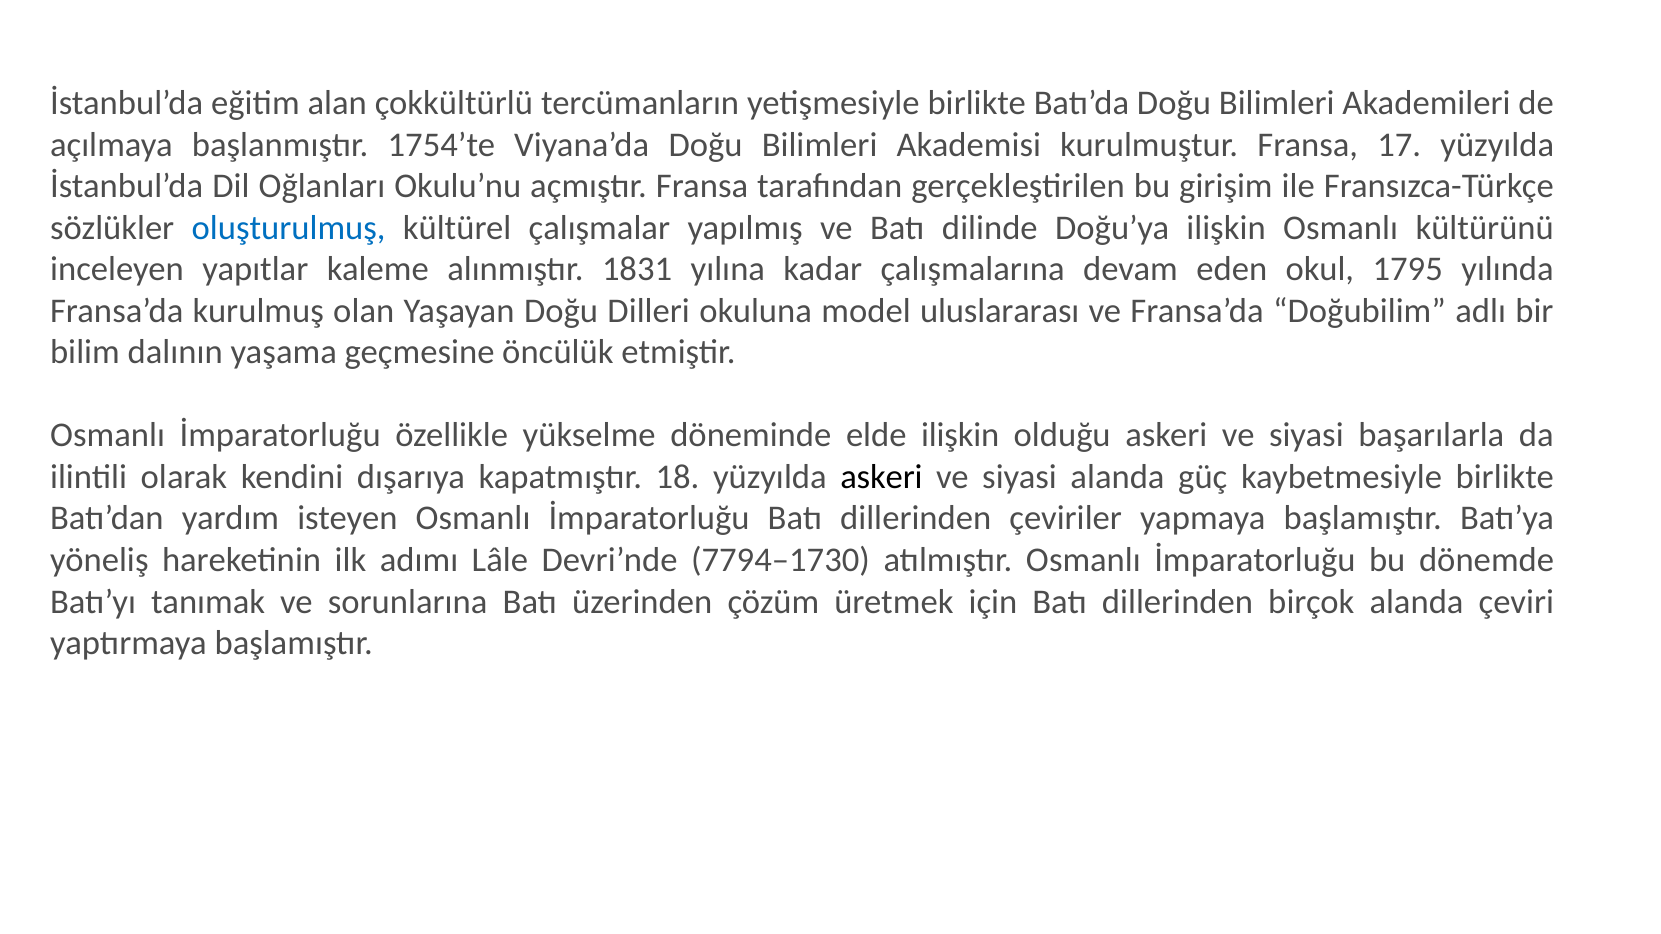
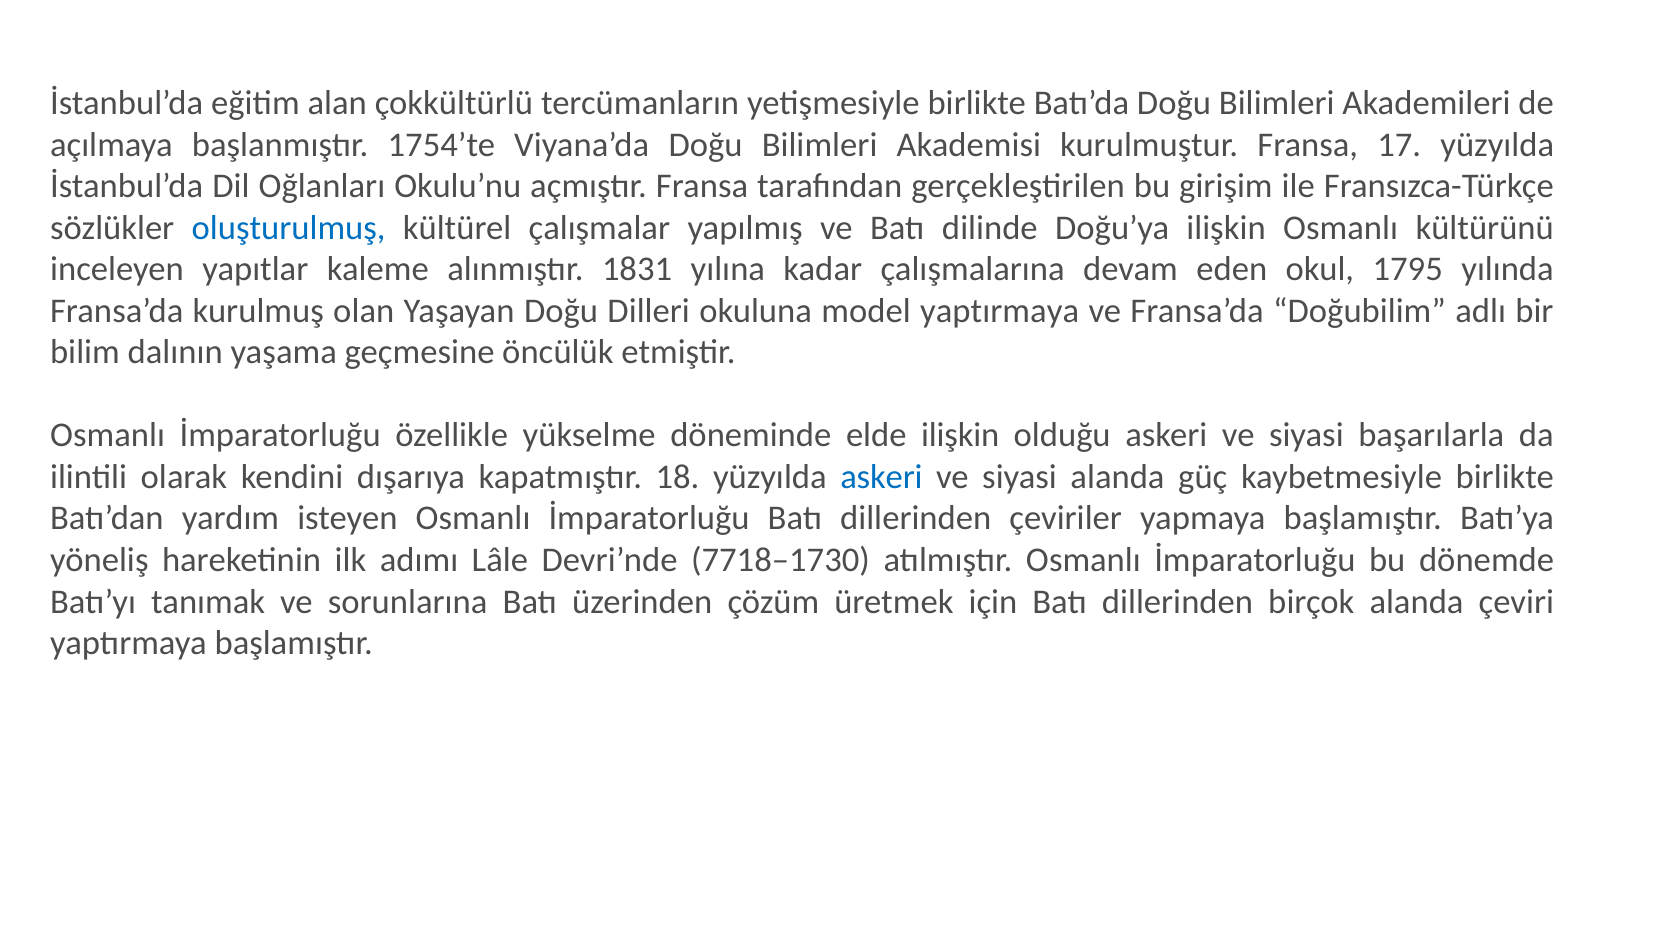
model uluslararası: uluslararası -> yaptırmaya (1000, 311)
askeri colour: black -> blue (881, 477)
7794–1730: 7794–1730 -> 7718–1730 (780, 560)
